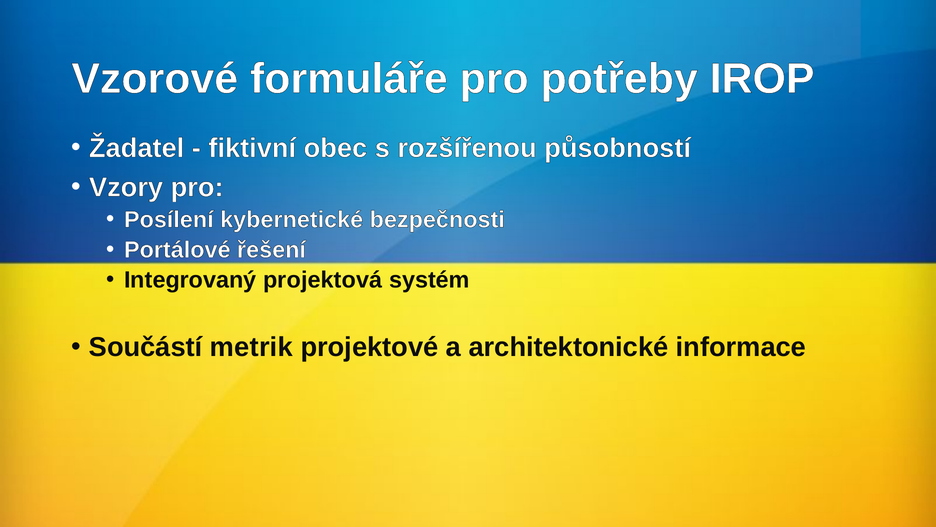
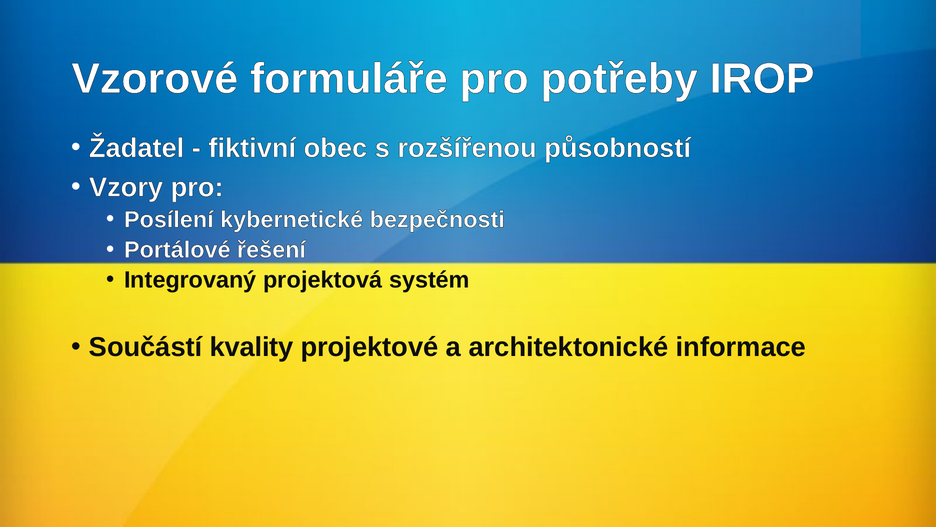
metrik: metrik -> kvality (252, 347)
